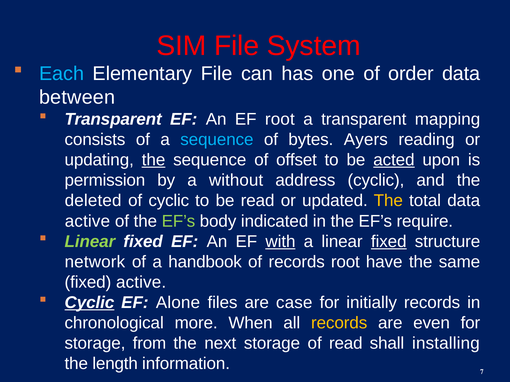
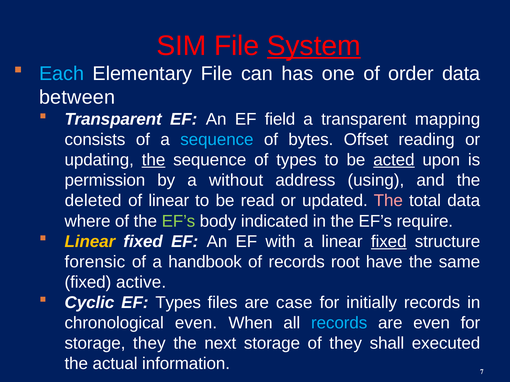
System underline: none -> present (314, 46)
EF root: root -> field (280, 119)
Ayers: Ayers -> Offset (366, 140)
of offset: offset -> types (296, 160)
address cyclic: cyclic -> using (376, 181)
of cyclic: cyclic -> linear (169, 201)
The colour: yellow -> pink (388, 201)
active: active -> where (88, 221)
Linear colour: light green -> yellow (90, 242)
with underline: present -> none (281, 242)
network: network -> forensic (95, 262)
Cyclic underline: present -> none (89, 303)
EF Alone: Alone -> Types (178, 303)
chronological more: more -> even (196, 323)
records colour: yellow -> light blue (339, 323)
storage from: from -> they (149, 344)
of read: read -> they (346, 344)
installing: installing -> executed (446, 344)
length: length -> actual (115, 364)
